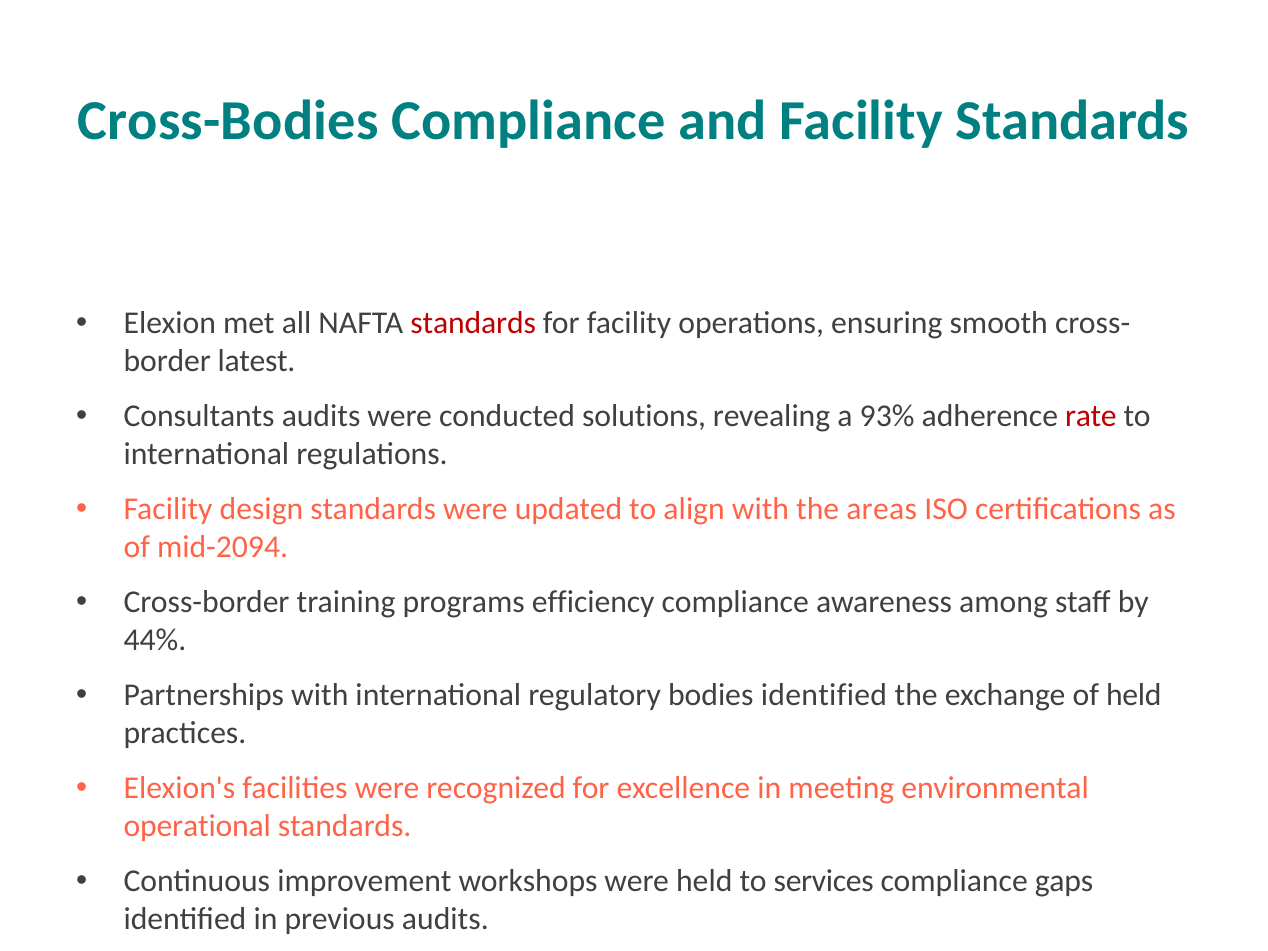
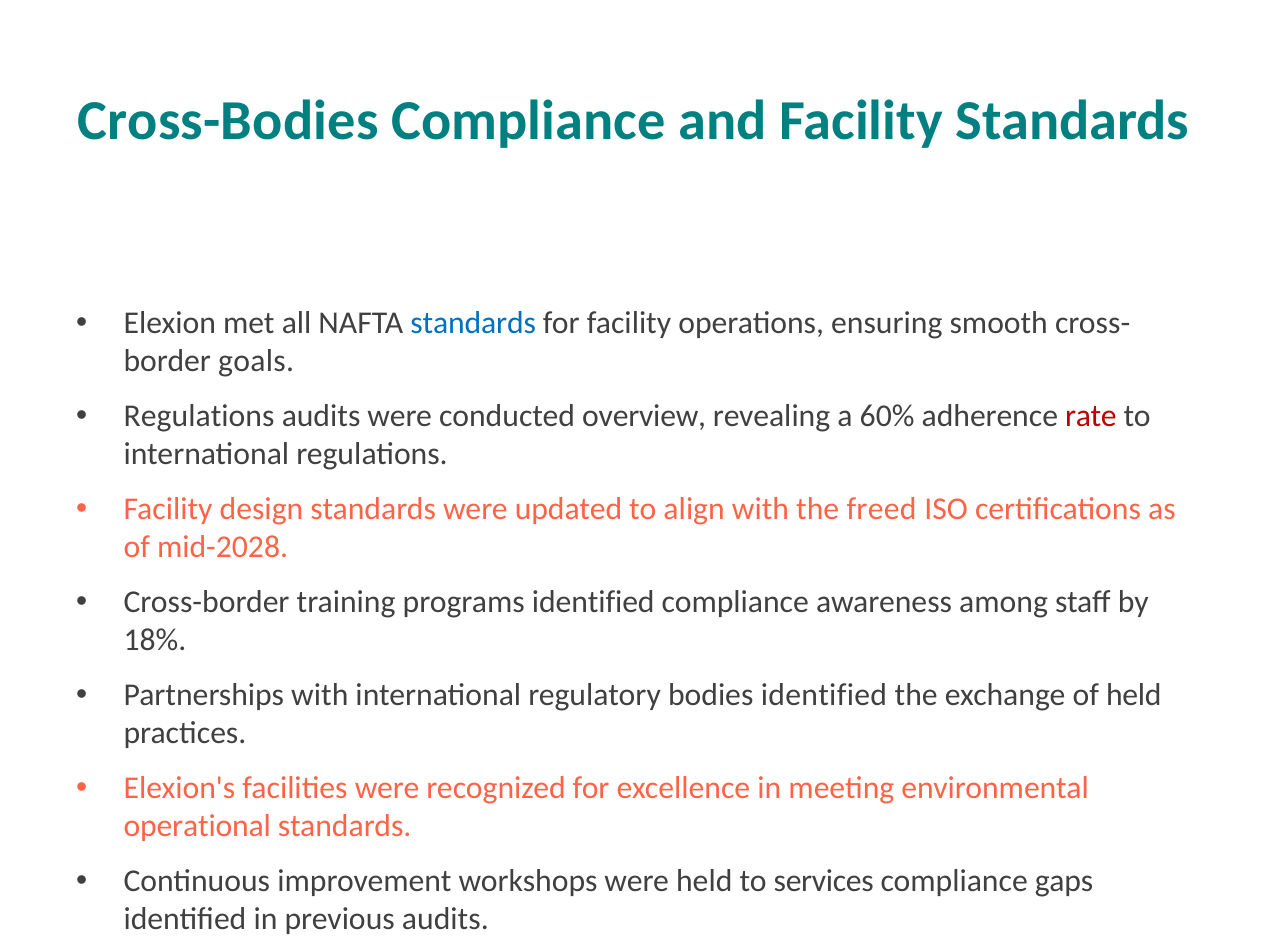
standards colour: red -> blue (473, 323)
latest: latest -> goals (256, 362)
Consultants: Consultants -> Regulations (199, 416)
solutions: solutions -> overview (644, 416)
93%: 93% -> 60% (887, 416)
areas: areas -> freed (882, 509)
mid-2094: mid-2094 -> mid-2028 (223, 548)
programs efficiency: efficiency -> identified (593, 602)
44%: 44% -> 18% (155, 641)
